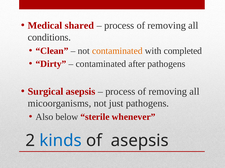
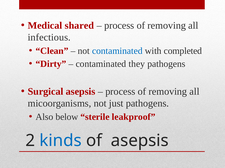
conditions: conditions -> infectious (49, 38)
contaminated colour: orange -> blue (117, 51)
after: after -> they (137, 64)
whenever: whenever -> leakproof (134, 117)
